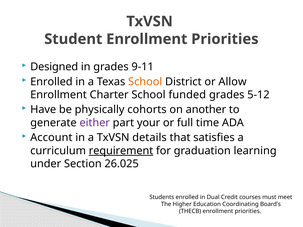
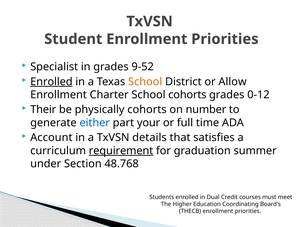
Designed: Designed -> Specialist (54, 67)
9-11: 9-11 -> 9-52 (143, 67)
Enrolled underline: none -> present (51, 82)
School funded: funded -> cohorts (187, 95)
5-12: 5-12 -> 0-12 (258, 95)
Have: Have -> Their (43, 110)
another: another -> number (206, 110)
either colour: purple -> blue (95, 123)
learning: learning -> summer (255, 151)
26.025: 26.025 -> 48.768 (122, 164)
